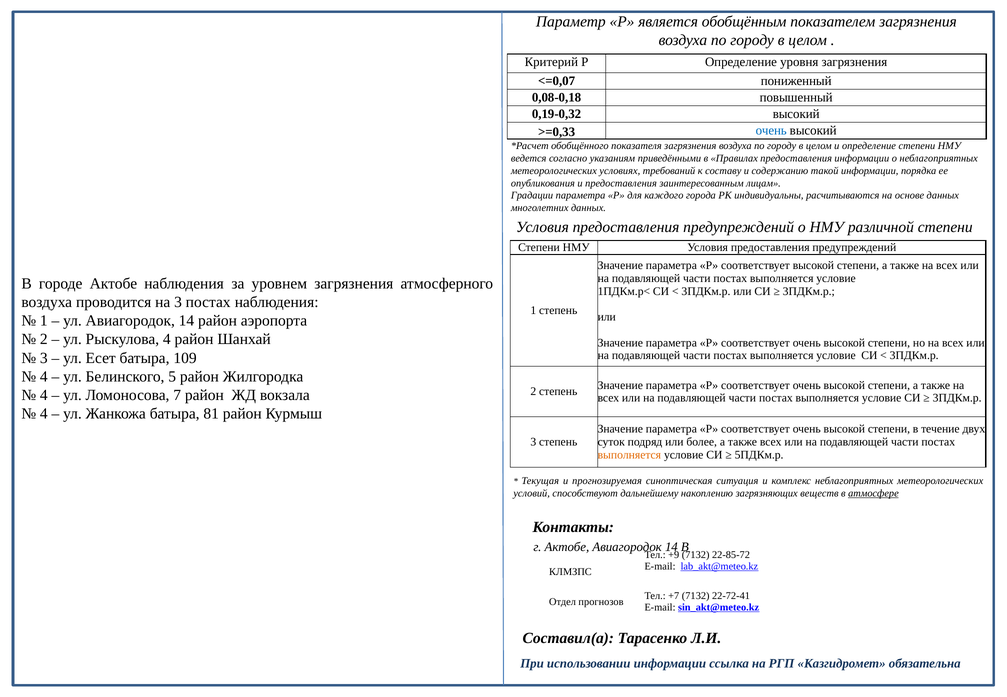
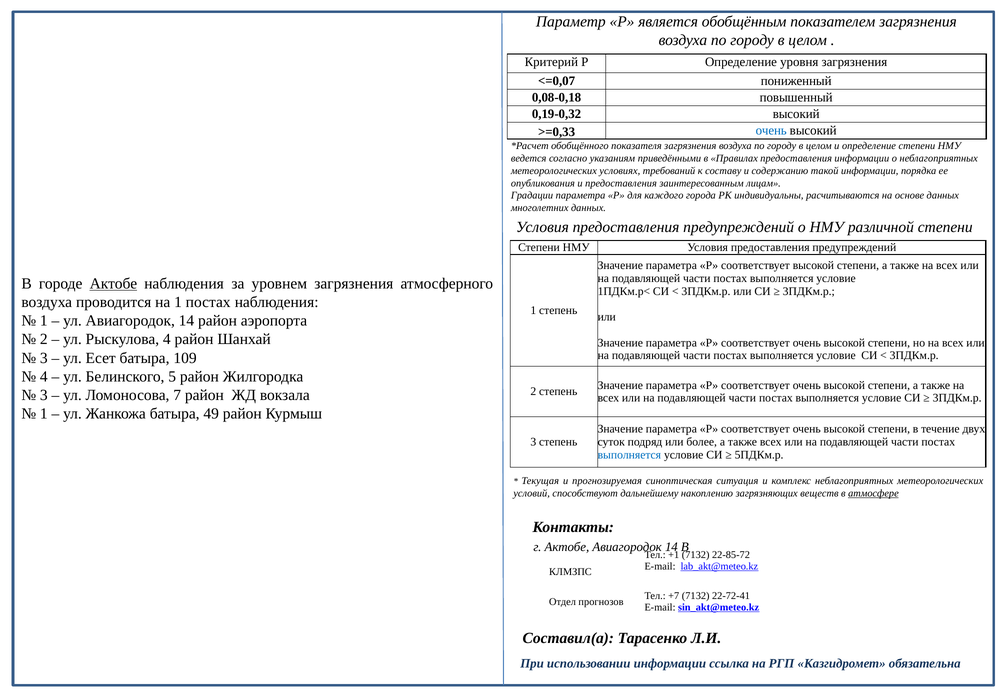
Актобе underline: none -> present (113, 284)
на 3: 3 -> 1 (178, 302)
4: 4 -> 3 (44, 395)
4: 4 -> 1 (44, 414)
81: 81 -> 49 (211, 414)
выполняется colour: orange -> blue (629, 455)
+9: +9 -> +1 (674, 555)
